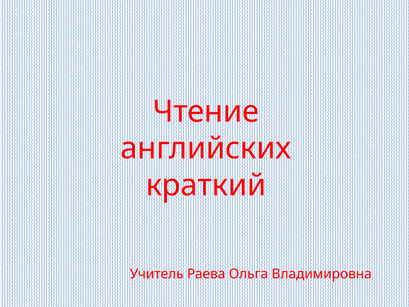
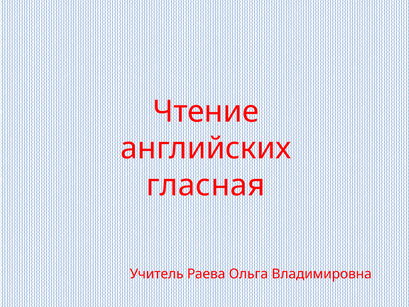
краткий: краткий -> гласная (206, 185)
